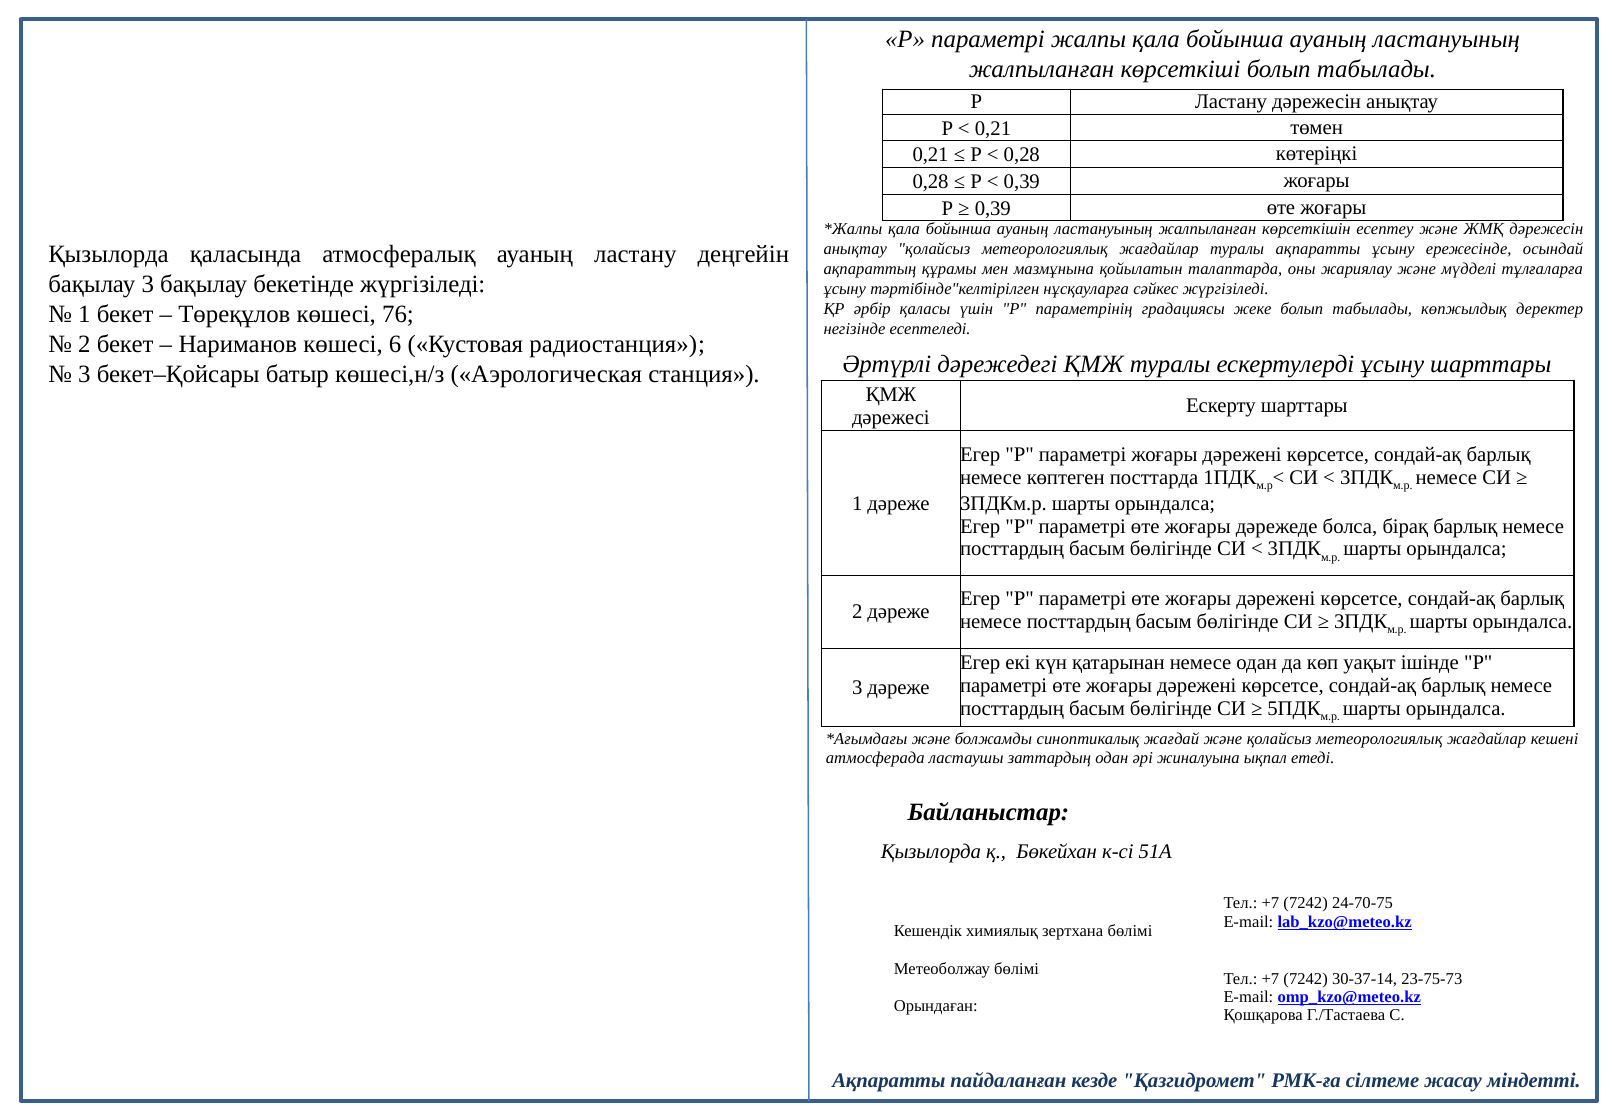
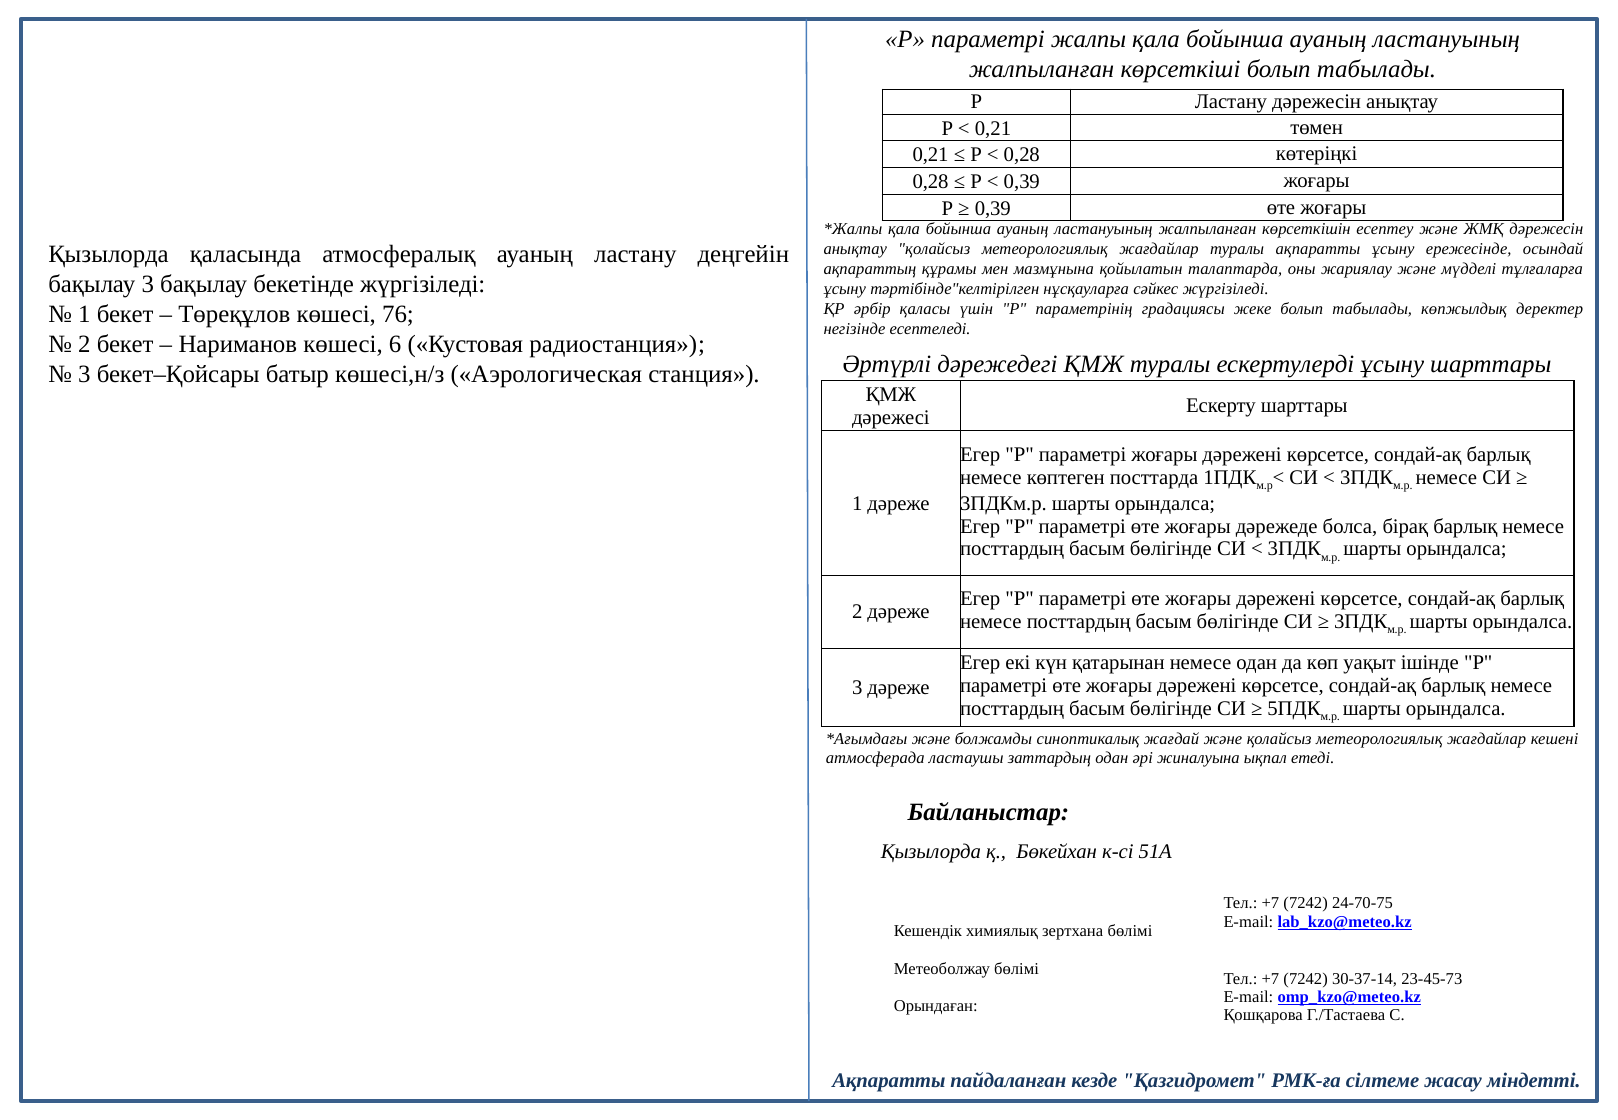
23-75-73: 23-75-73 -> 23-45-73 (1432, 979)
